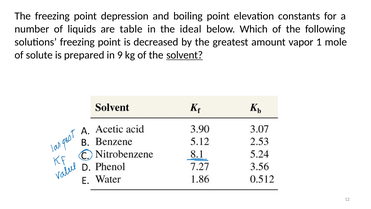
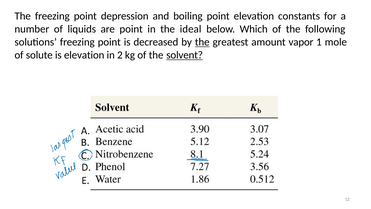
are table: table -> point (131, 29)
the underline: none -> present (202, 42)
is prepared: prepared -> elevation (84, 55)
9: 9 -> 2 (120, 55)
